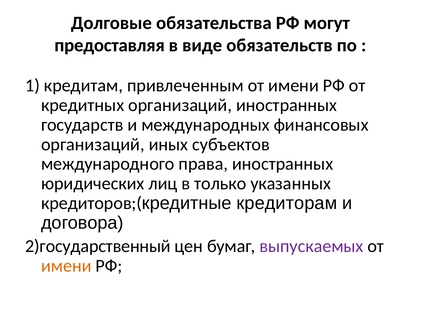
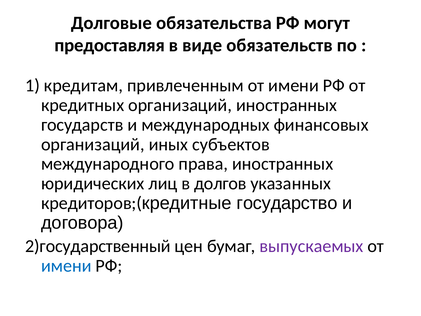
только: только -> долгов (220, 183)
кредиторам: кредиторам -> государство (287, 203)
имени colour: orange -> blue (66, 266)
